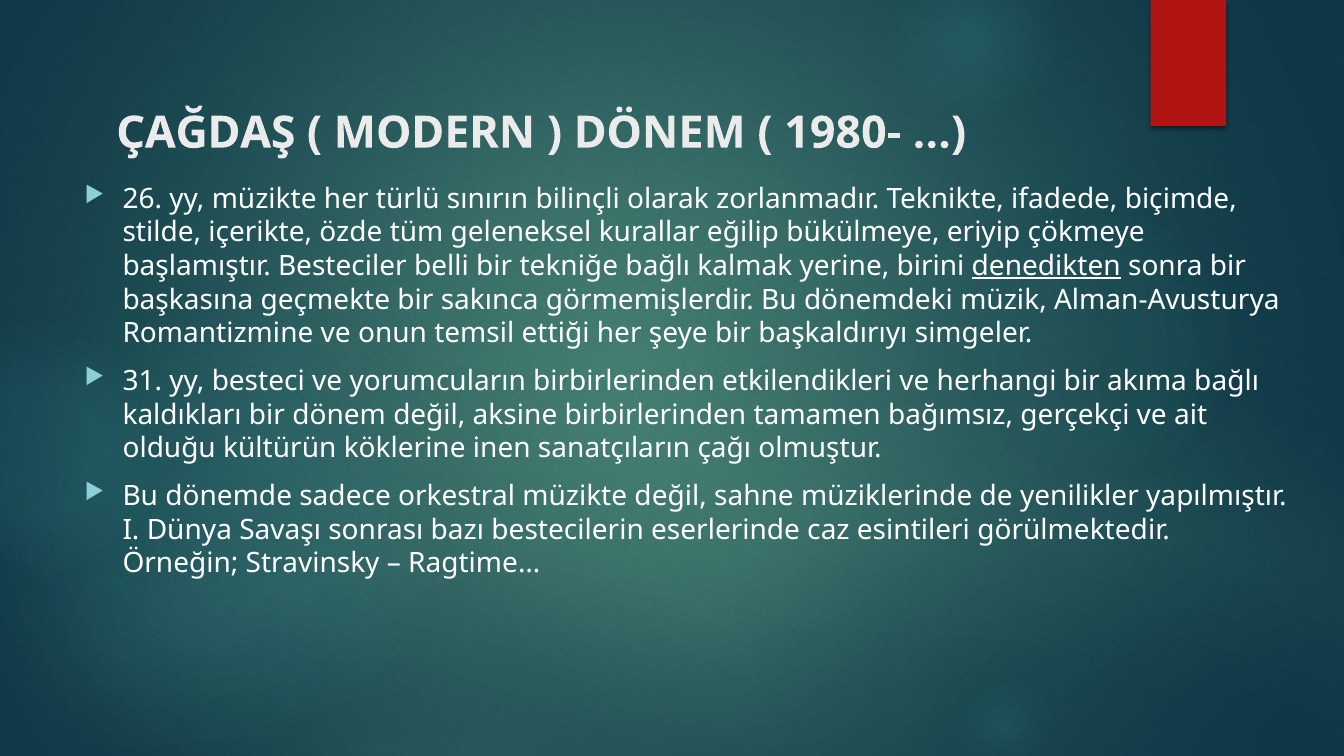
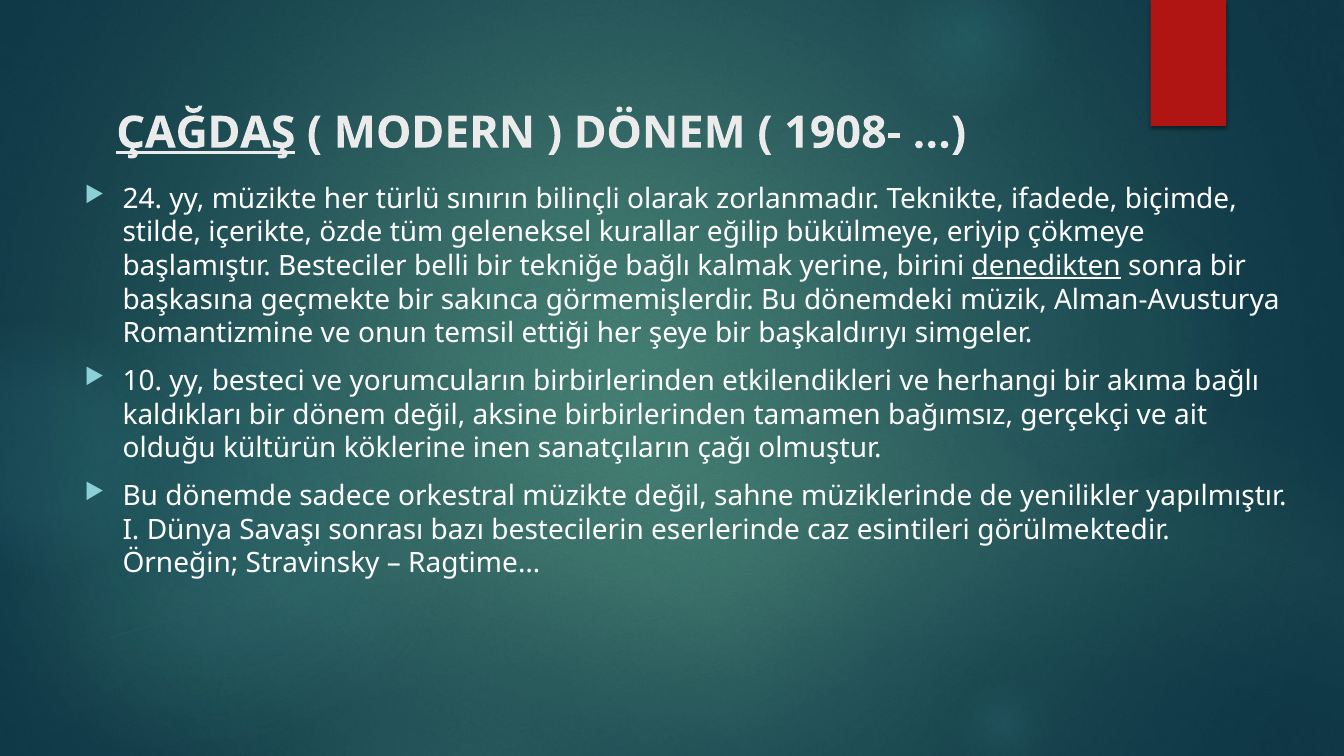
ÇAĞDAŞ underline: none -> present (206, 133)
1980-: 1980- -> 1908- (843, 133)
26: 26 -> 24 (142, 199)
31: 31 -> 10 (142, 381)
